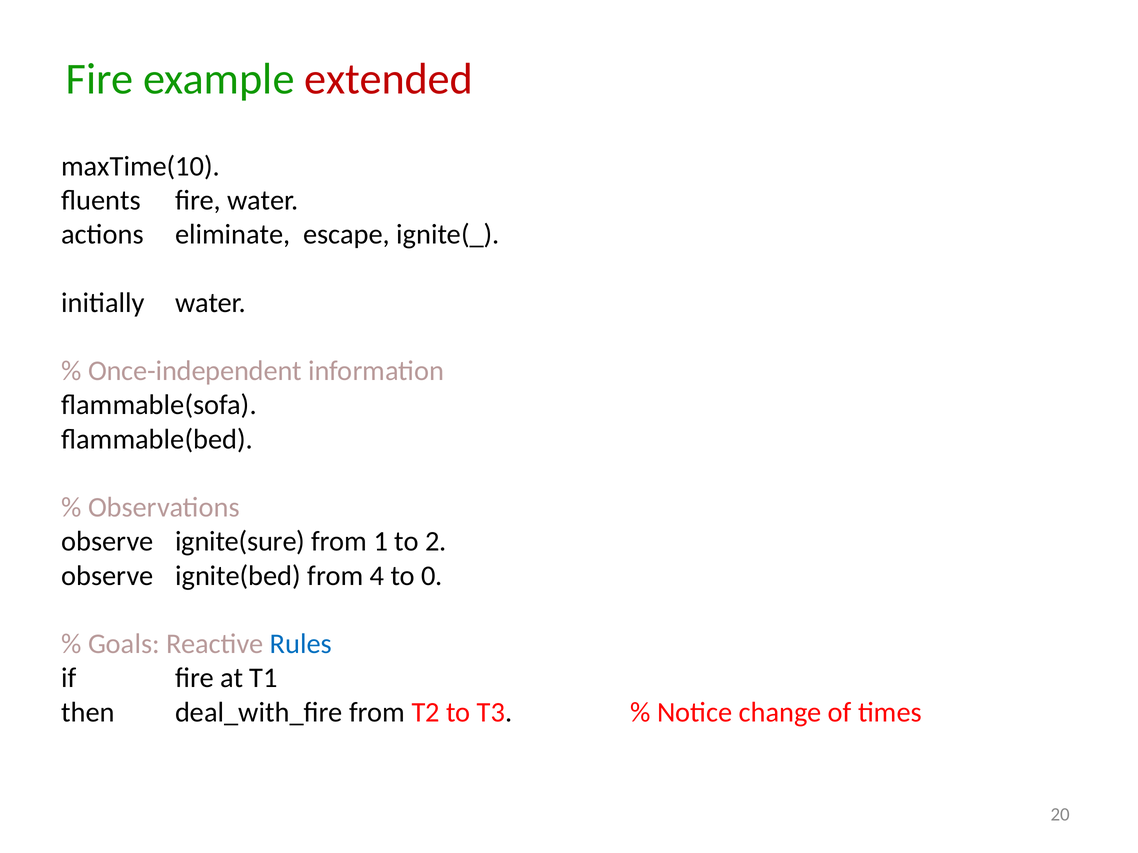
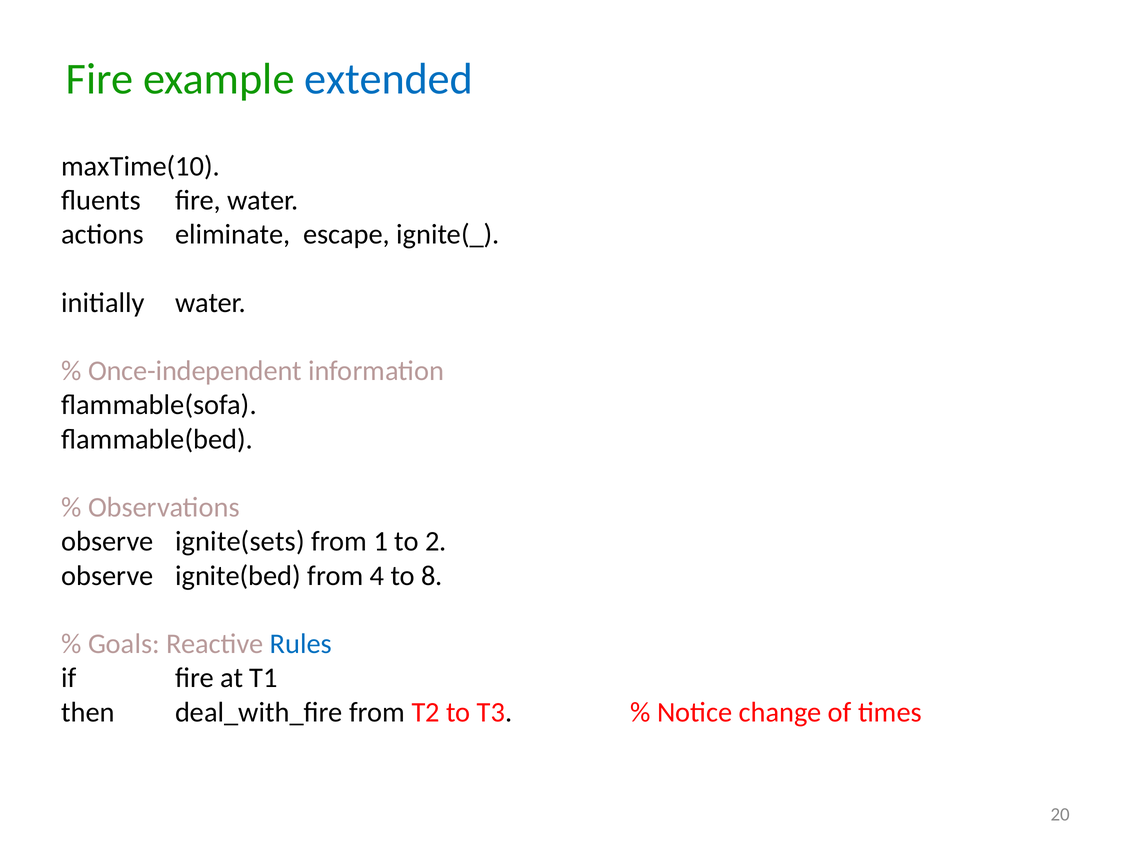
extended colour: red -> blue (389, 79)
ignite(sure: ignite(sure -> ignite(sets (240, 542)
0: 0 -> 8 (432, 576)
